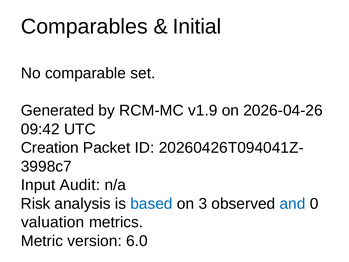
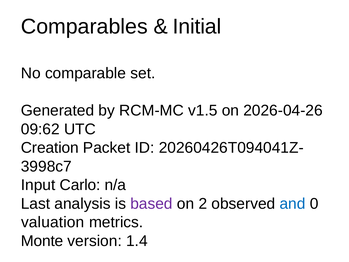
v1.9: v1.9 -> v1.5 (203, 110)
09:42: 09:42 -> 09:62 (40, 129)
Audit: Audit -> Carlo (80, 185)
Risk: Risk -> Last (36, 204)
based colour: blue -> purple (151, 204)
3: 3 -> 2 (203, 204)
Metric: Metric -> Monte (42, 241)
6.0: 6.0 -> 1.4 (137, 241)
